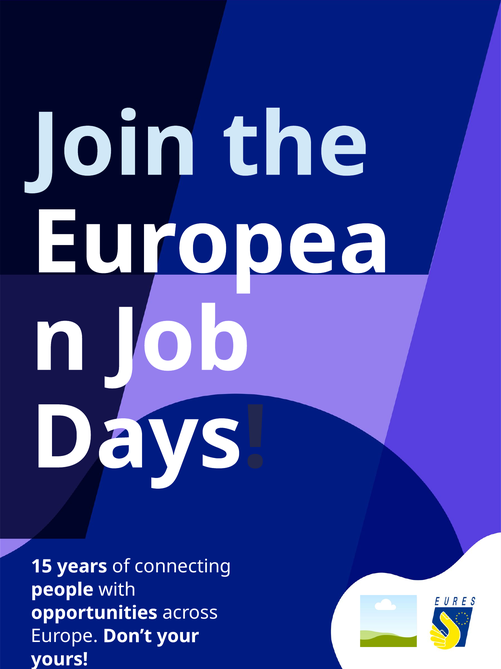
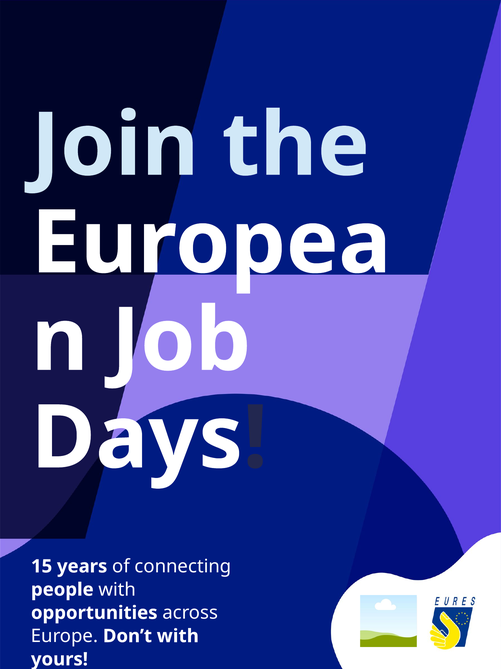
Don’t your: your -> with (178, 635)
